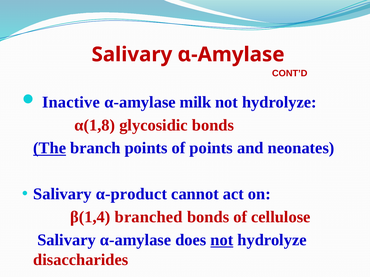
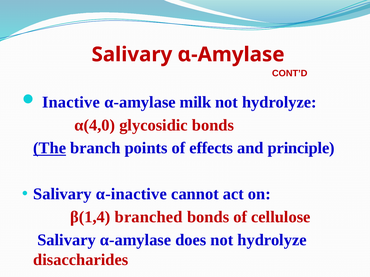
α(1,8: α(1,8 -> α(4,0 (95, 125)
of points: points -> effects (211, 148)
neonates: neonates -> principle (301, 148)
α-product: α-product -> α-inactive (131, 194)
not underline: present -> none (222, 240)
